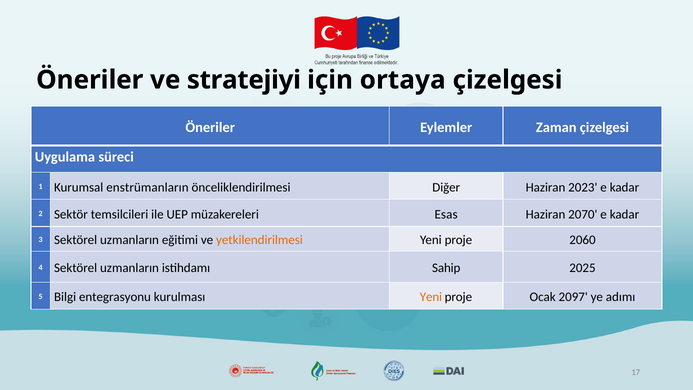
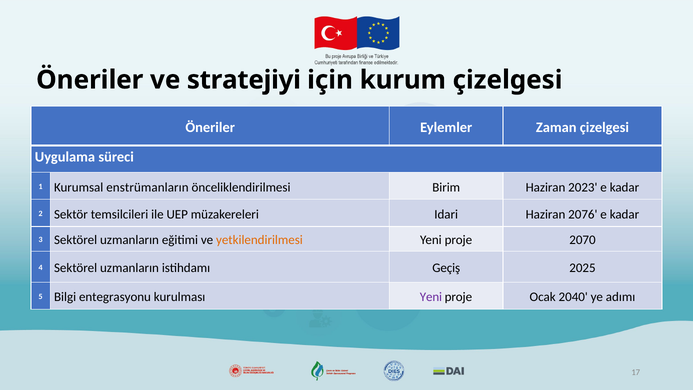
ortaya: ortaya -> kurum (403, 80)
Diğer: Diğer -> Birim (446, 187)
Esas: Esas -> Idari (446, 214)
2070: 2070 -> 2076 (583, 214)
2060: 2060 -> 2070 (582, 240)
Sahip: Sahip -> Geçiş (446, 268)
Yeni colour: orange -> purple (431, 297)
2097: 2097 -> 2040 (573, 297)
